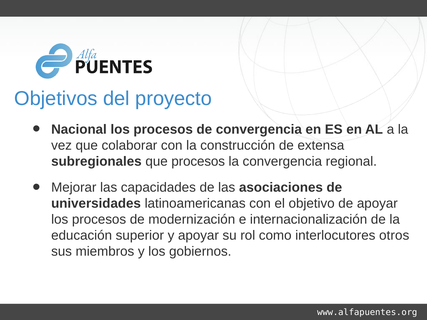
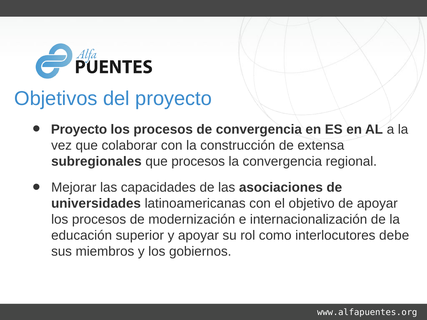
Nacional: Nacional -> Proyecto (79, 129)
otros: otros -> debe (394, 236)
